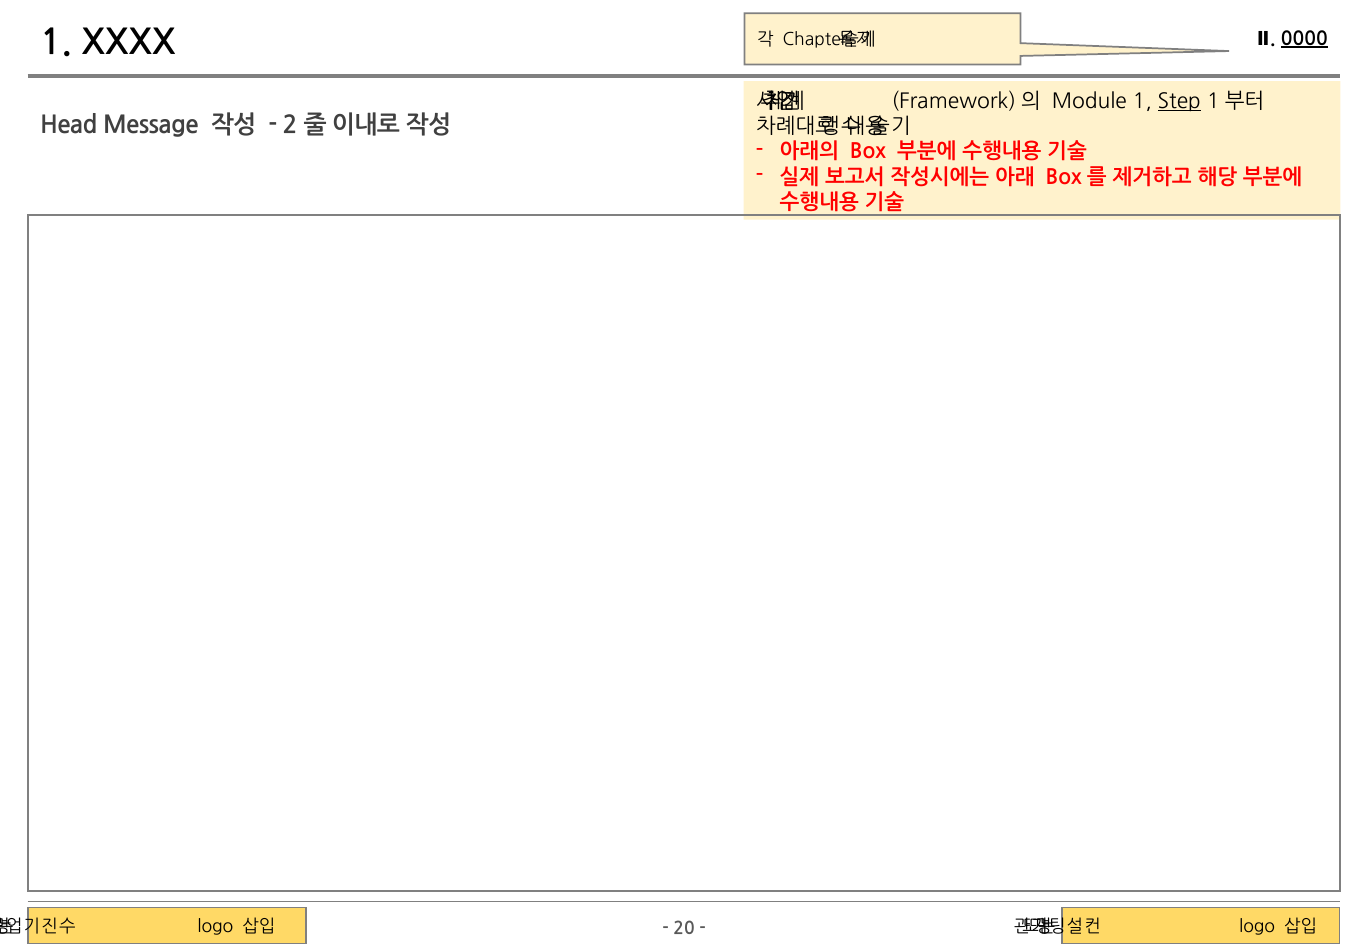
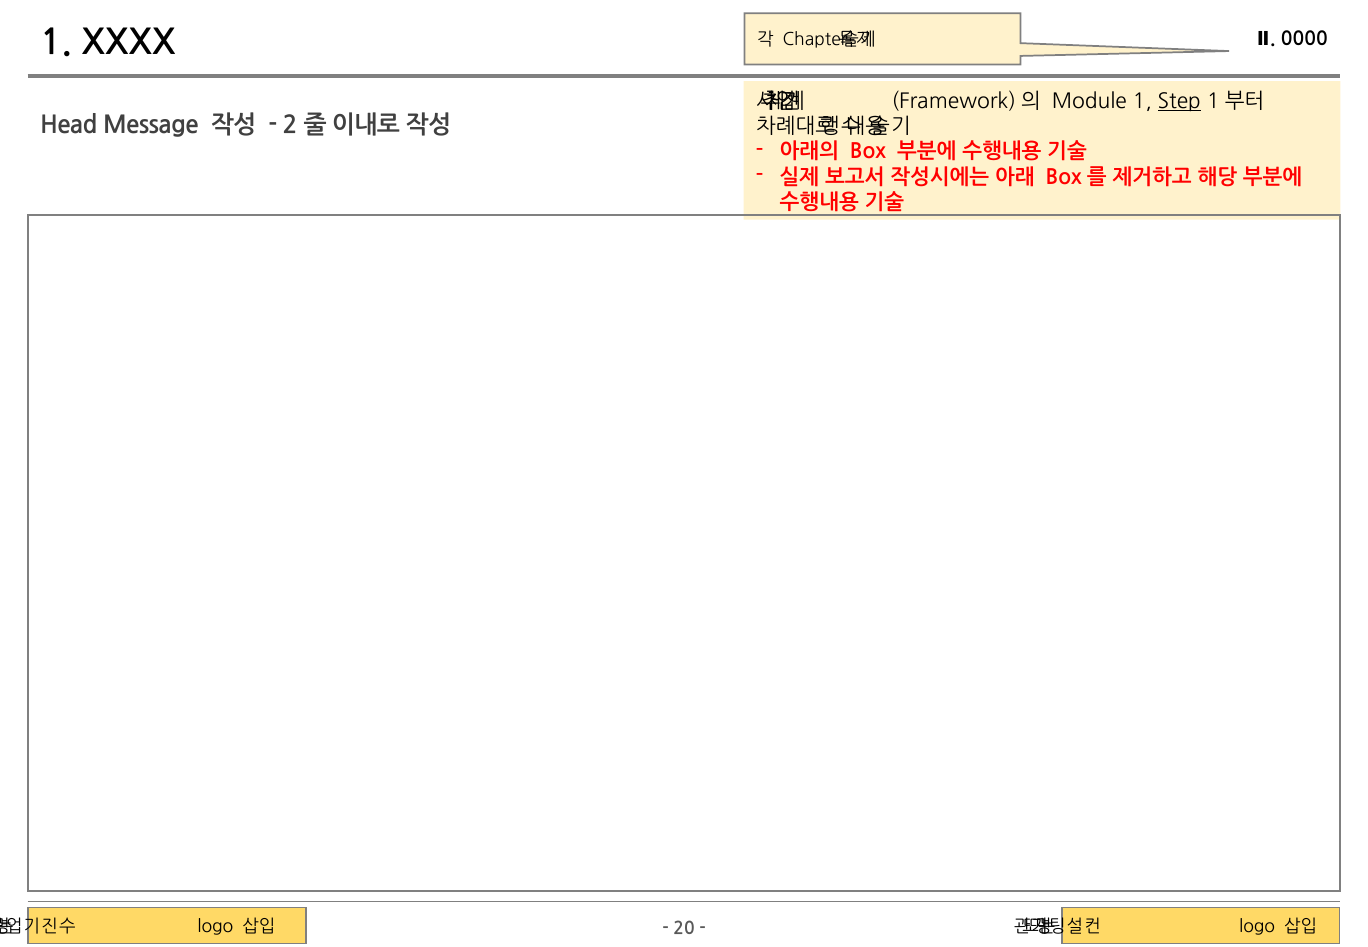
0000 underline: present -> none (1304, 39)
